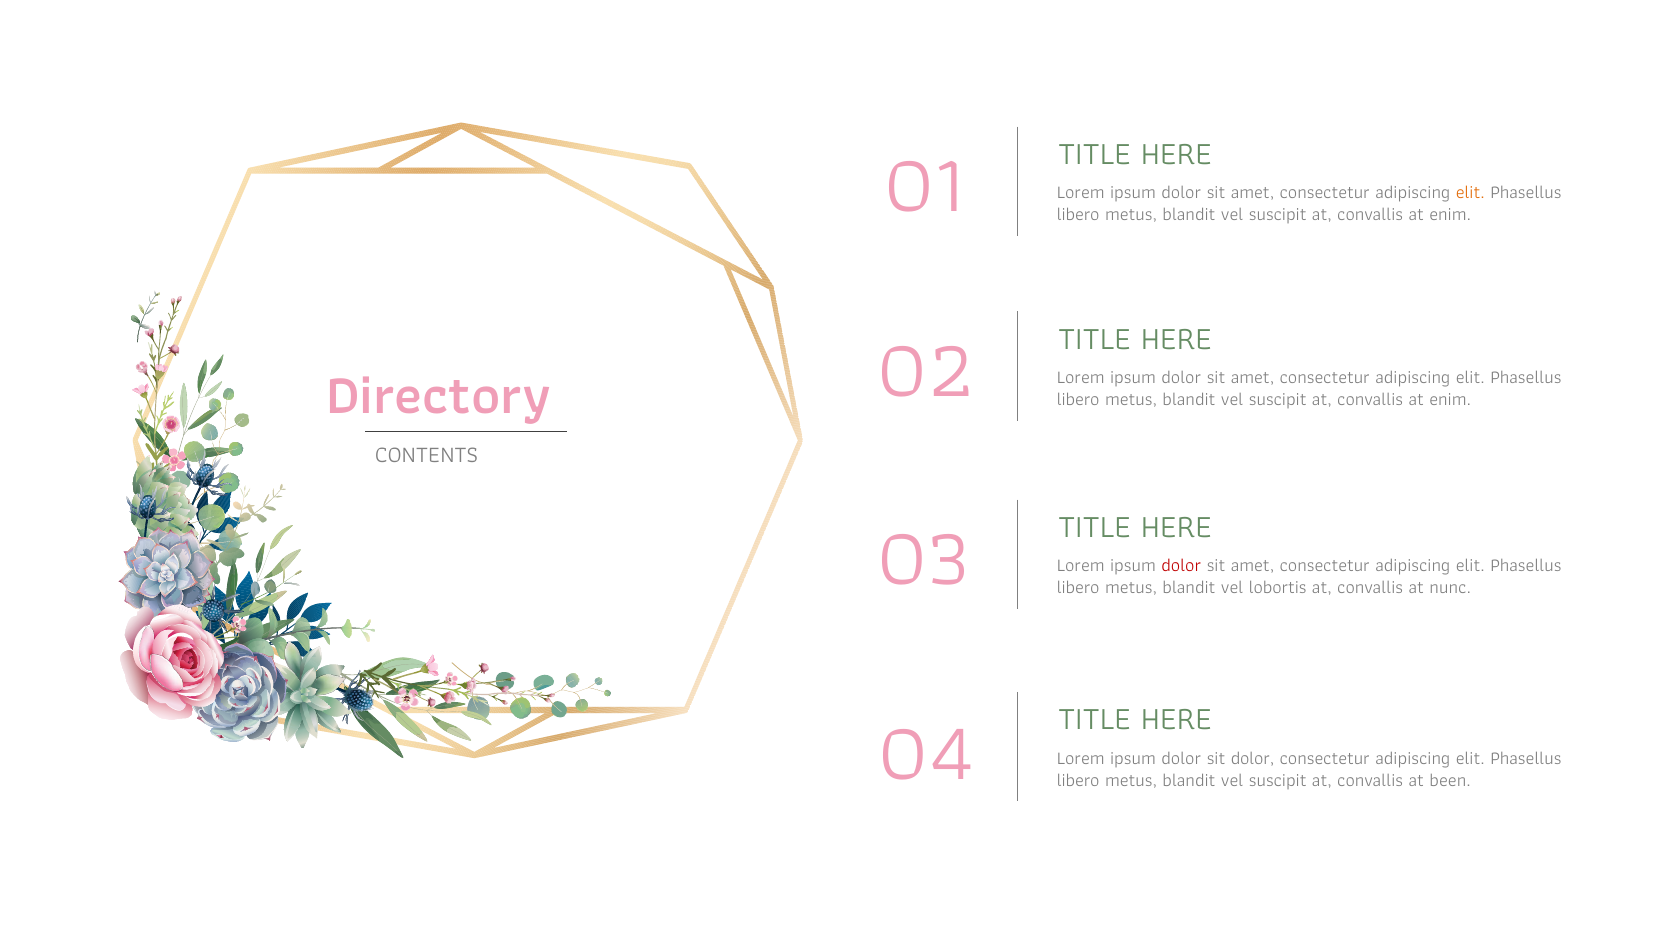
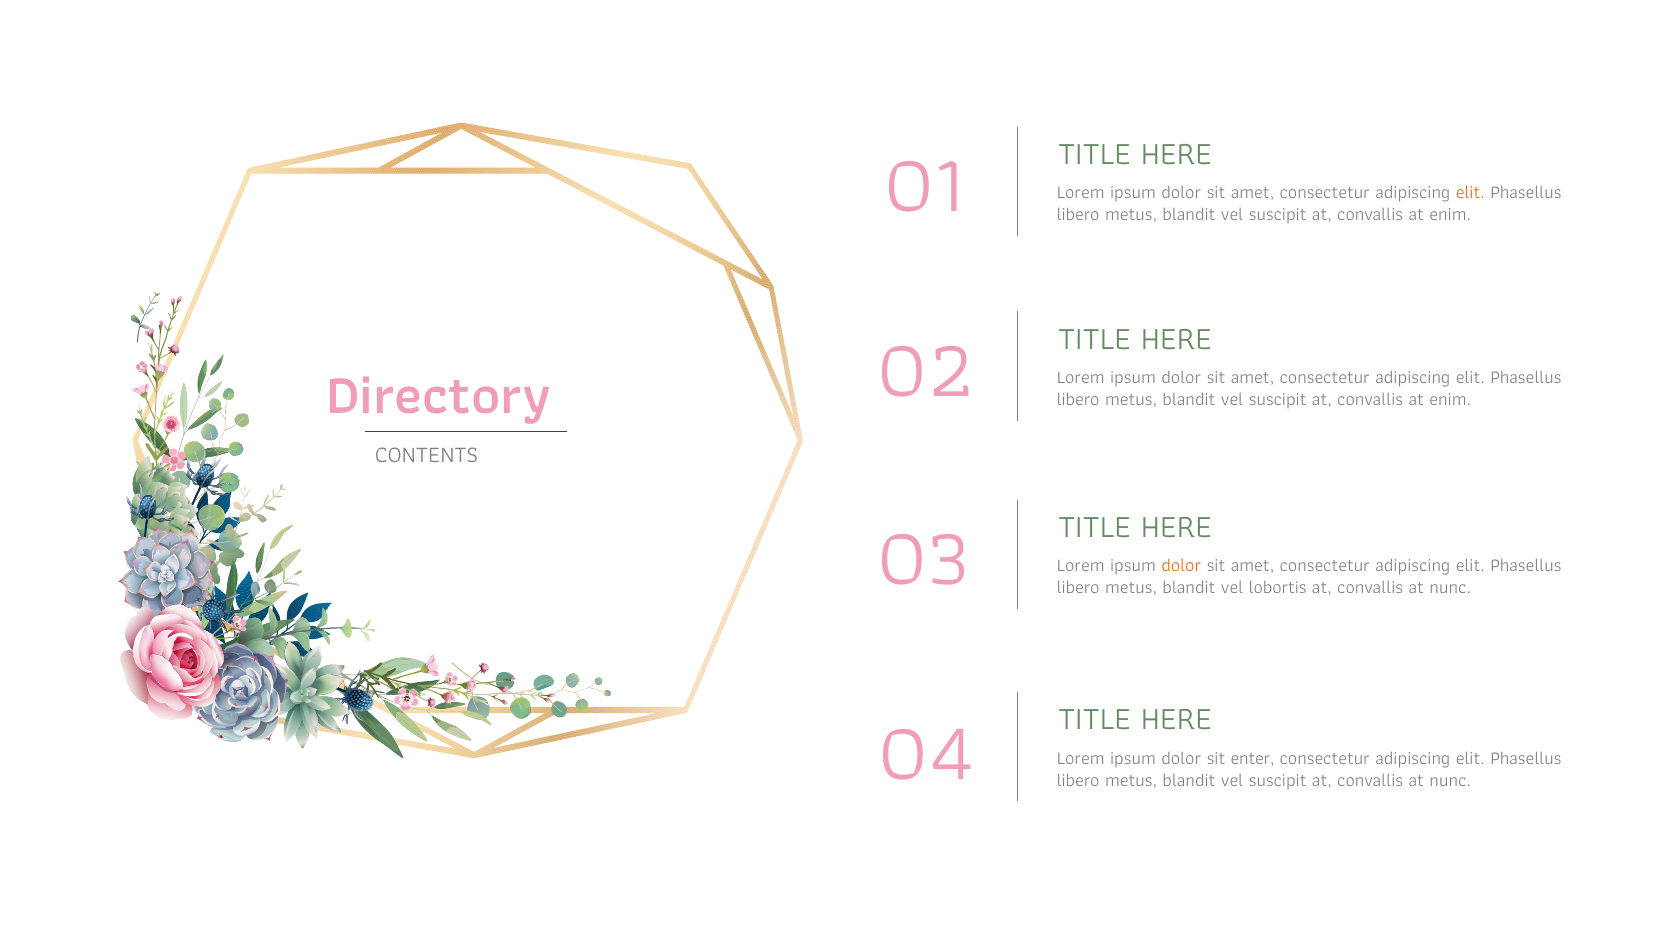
dolor colour: red -> orange (1181, 566)
sit dolor: dolor -> enter (1253, 758)
been: been -> nunc (1450, 780)
